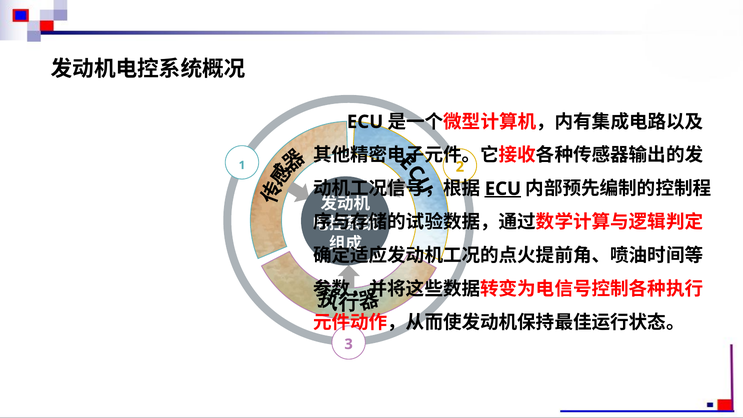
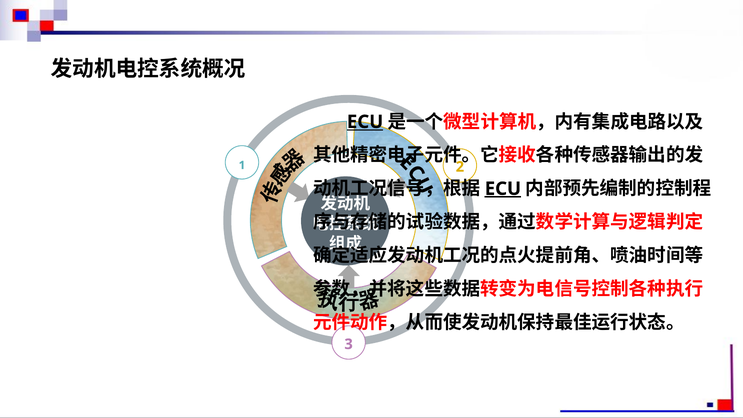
ECU underline: none -> present (365, 122)
